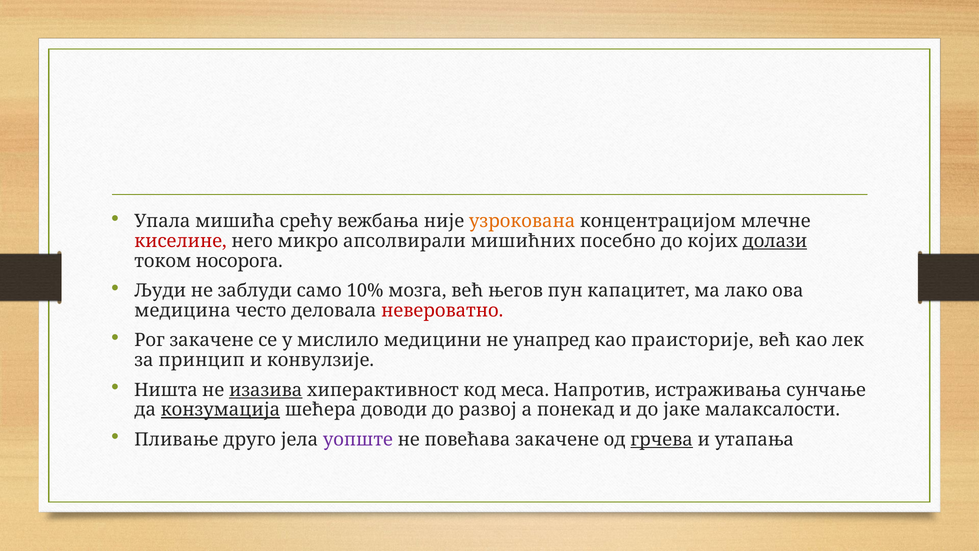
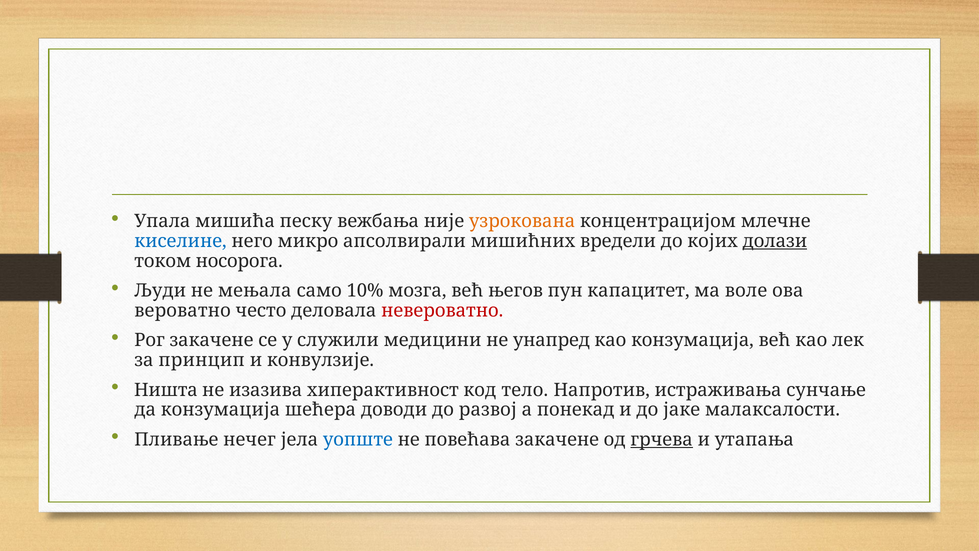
срећу: срећу -> песку (306, 221)
киселине colour: red -> blue (181, 241)
посебно: посебно -> вредели (618, 241)
заблуди: заблуди -> мењала (255, 291)
лако: лако -> воле (746, 291)
медицина: медицина -> вероватно (183, 311)
мислило: мислило -> служили (338, 340)
као праисторије: праисторије -> конзумација (692, 340)
изазива underline: present -> none (266, 390)
меса: меса -> тело (525, 390)
конзумација underline: present -> none (221, 410)
друго: друго -> нечег (249, 439)
уопште colour: purple -> blue (358, 439)
